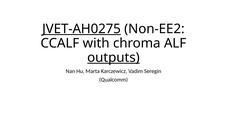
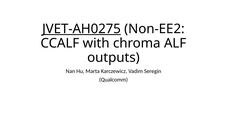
outputs underline: present -> none (113, 57)
